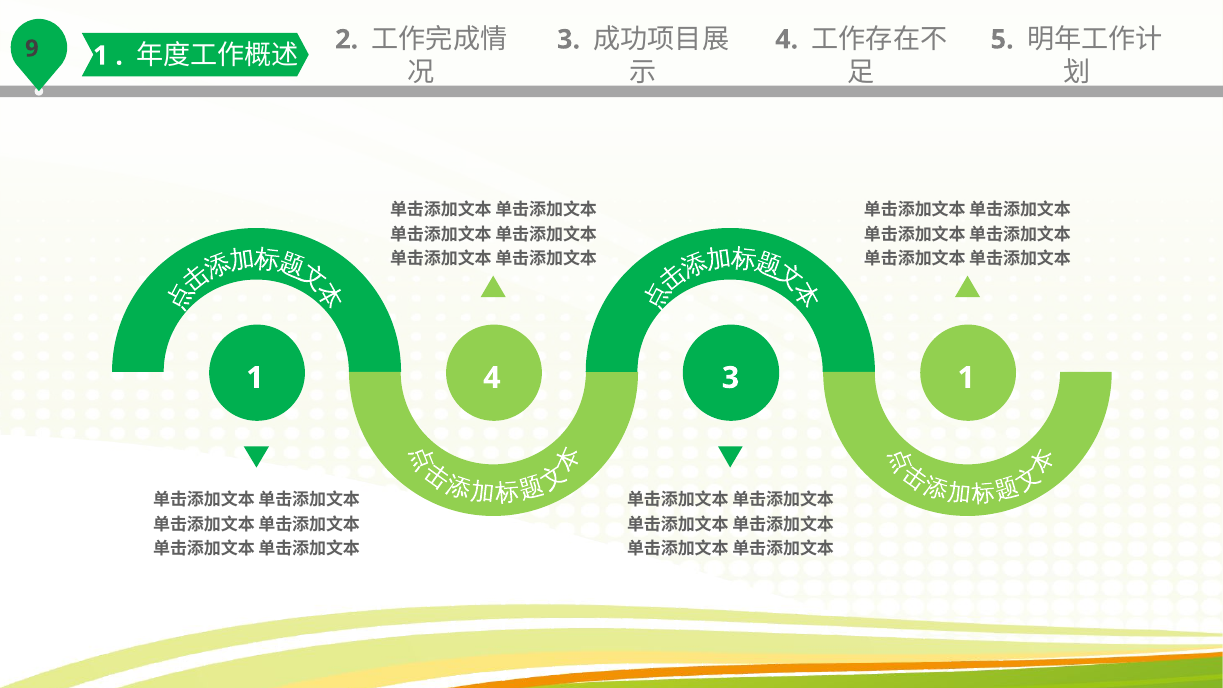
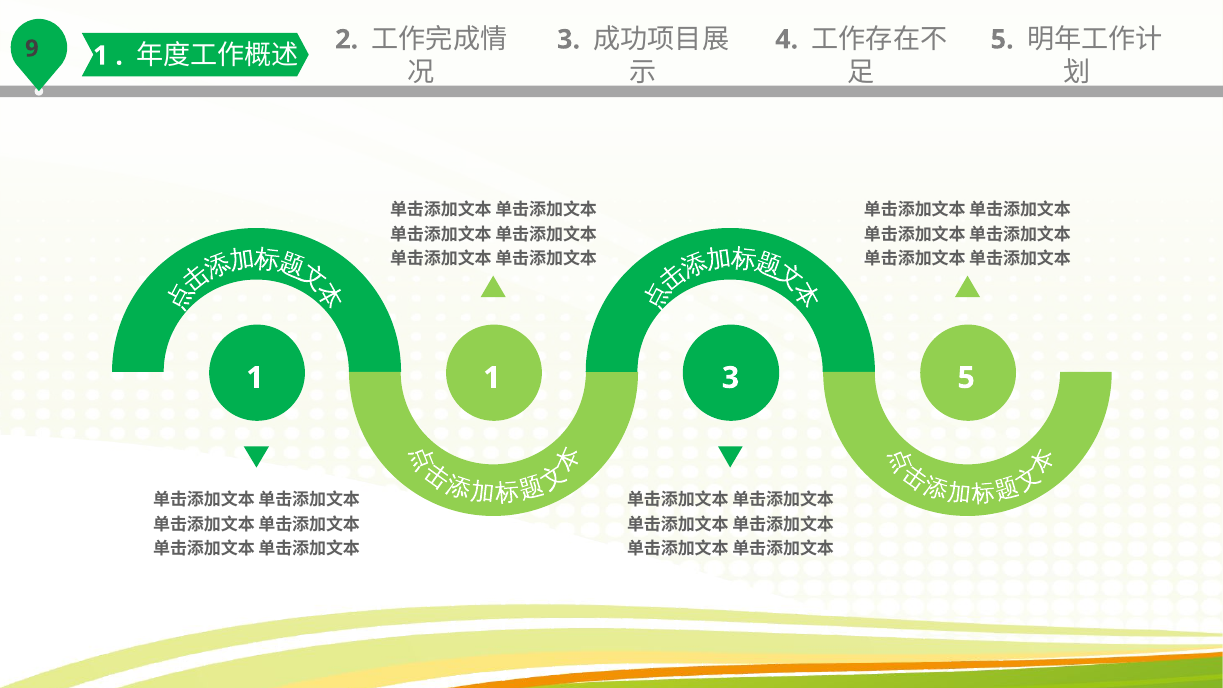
1 4: 4 -> 1 (492, 378)
3 1: 1 -> 5 (966, 378)
